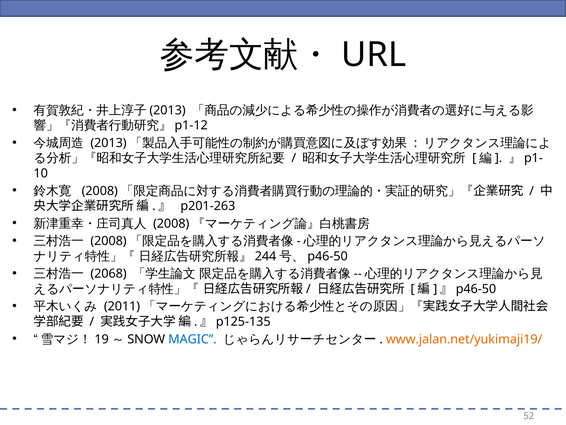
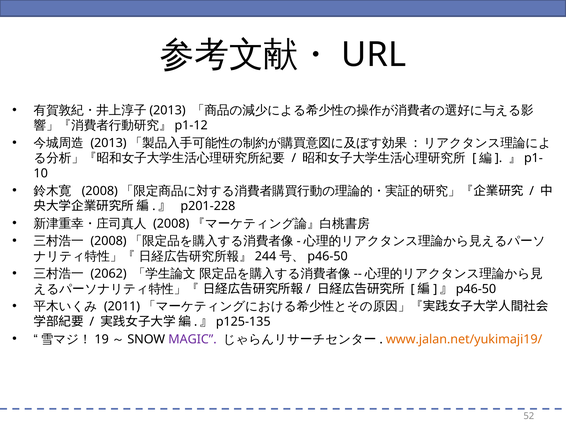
p201-263: p201-263 -> p201-228 (208, 206)
2068: 2068 -> 2062 (109, 274)
MAGIC colour: blue -> purple (192, 339)
